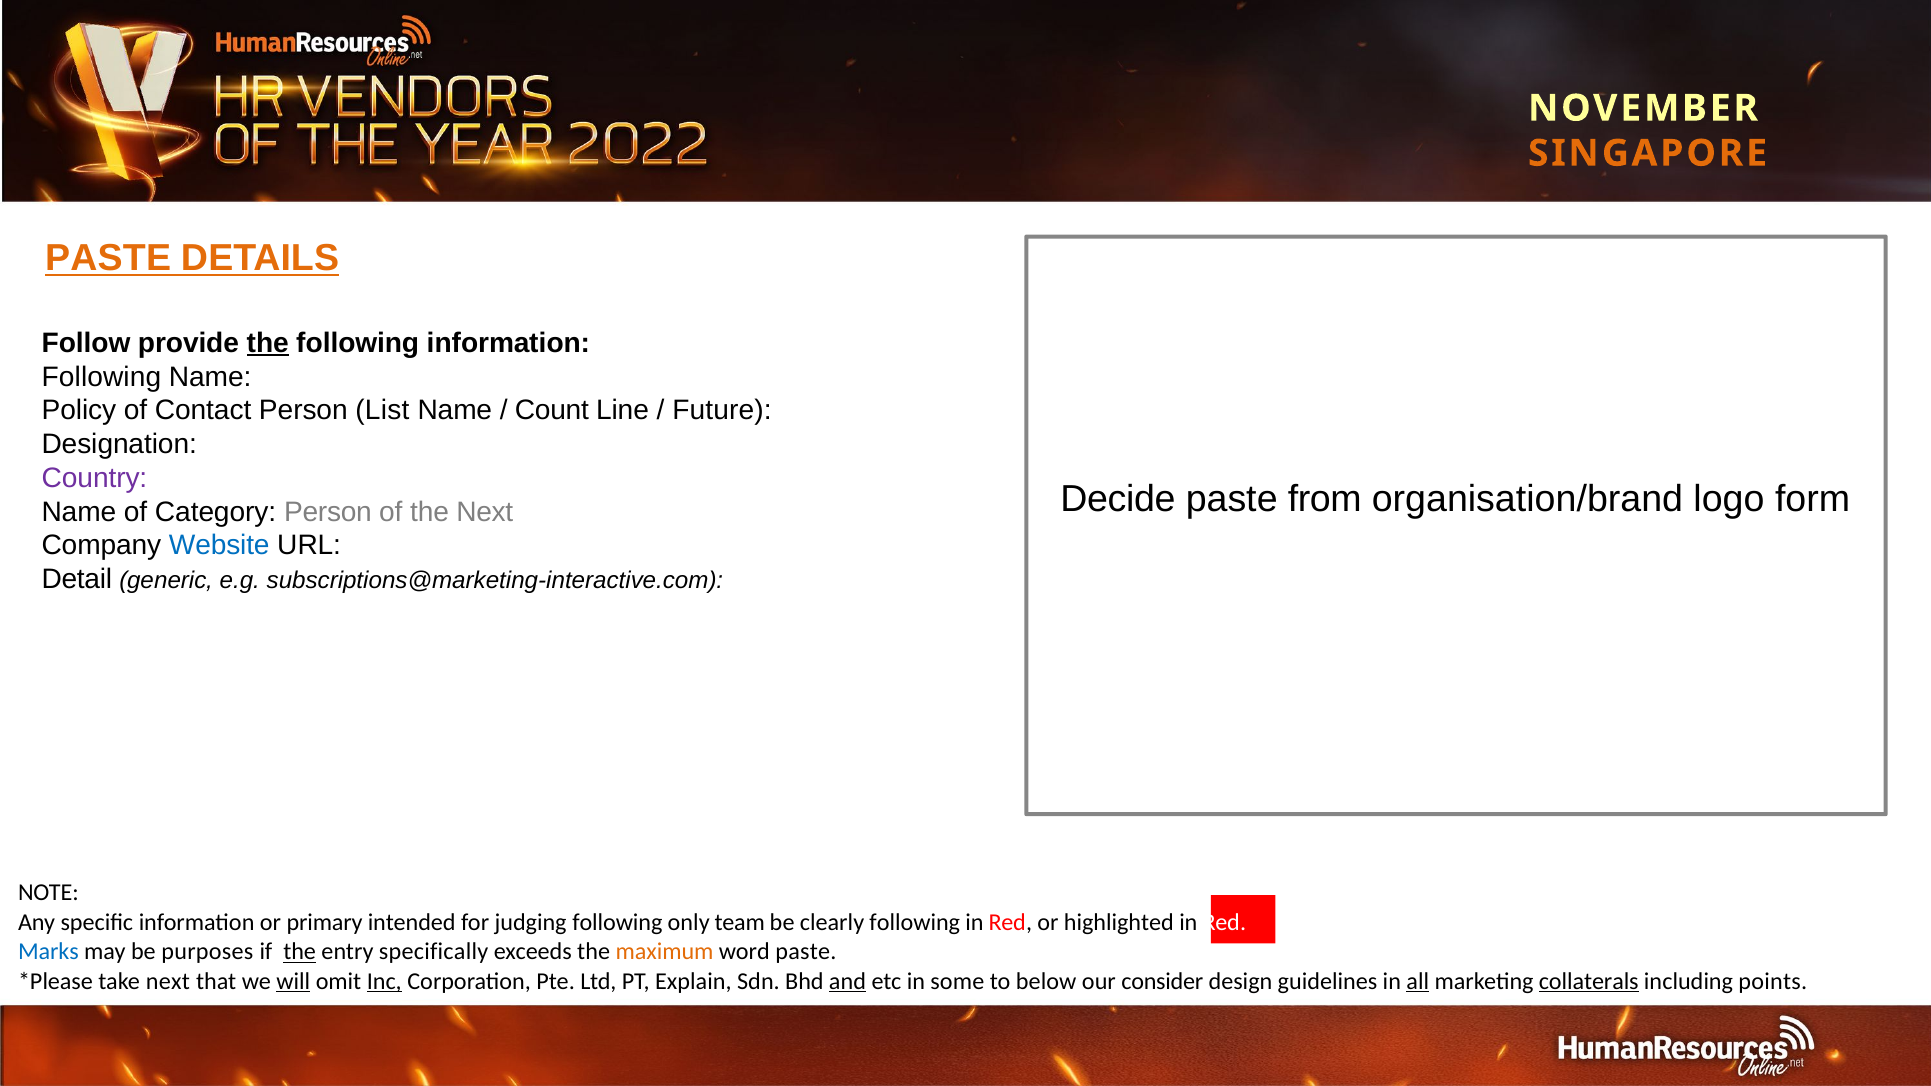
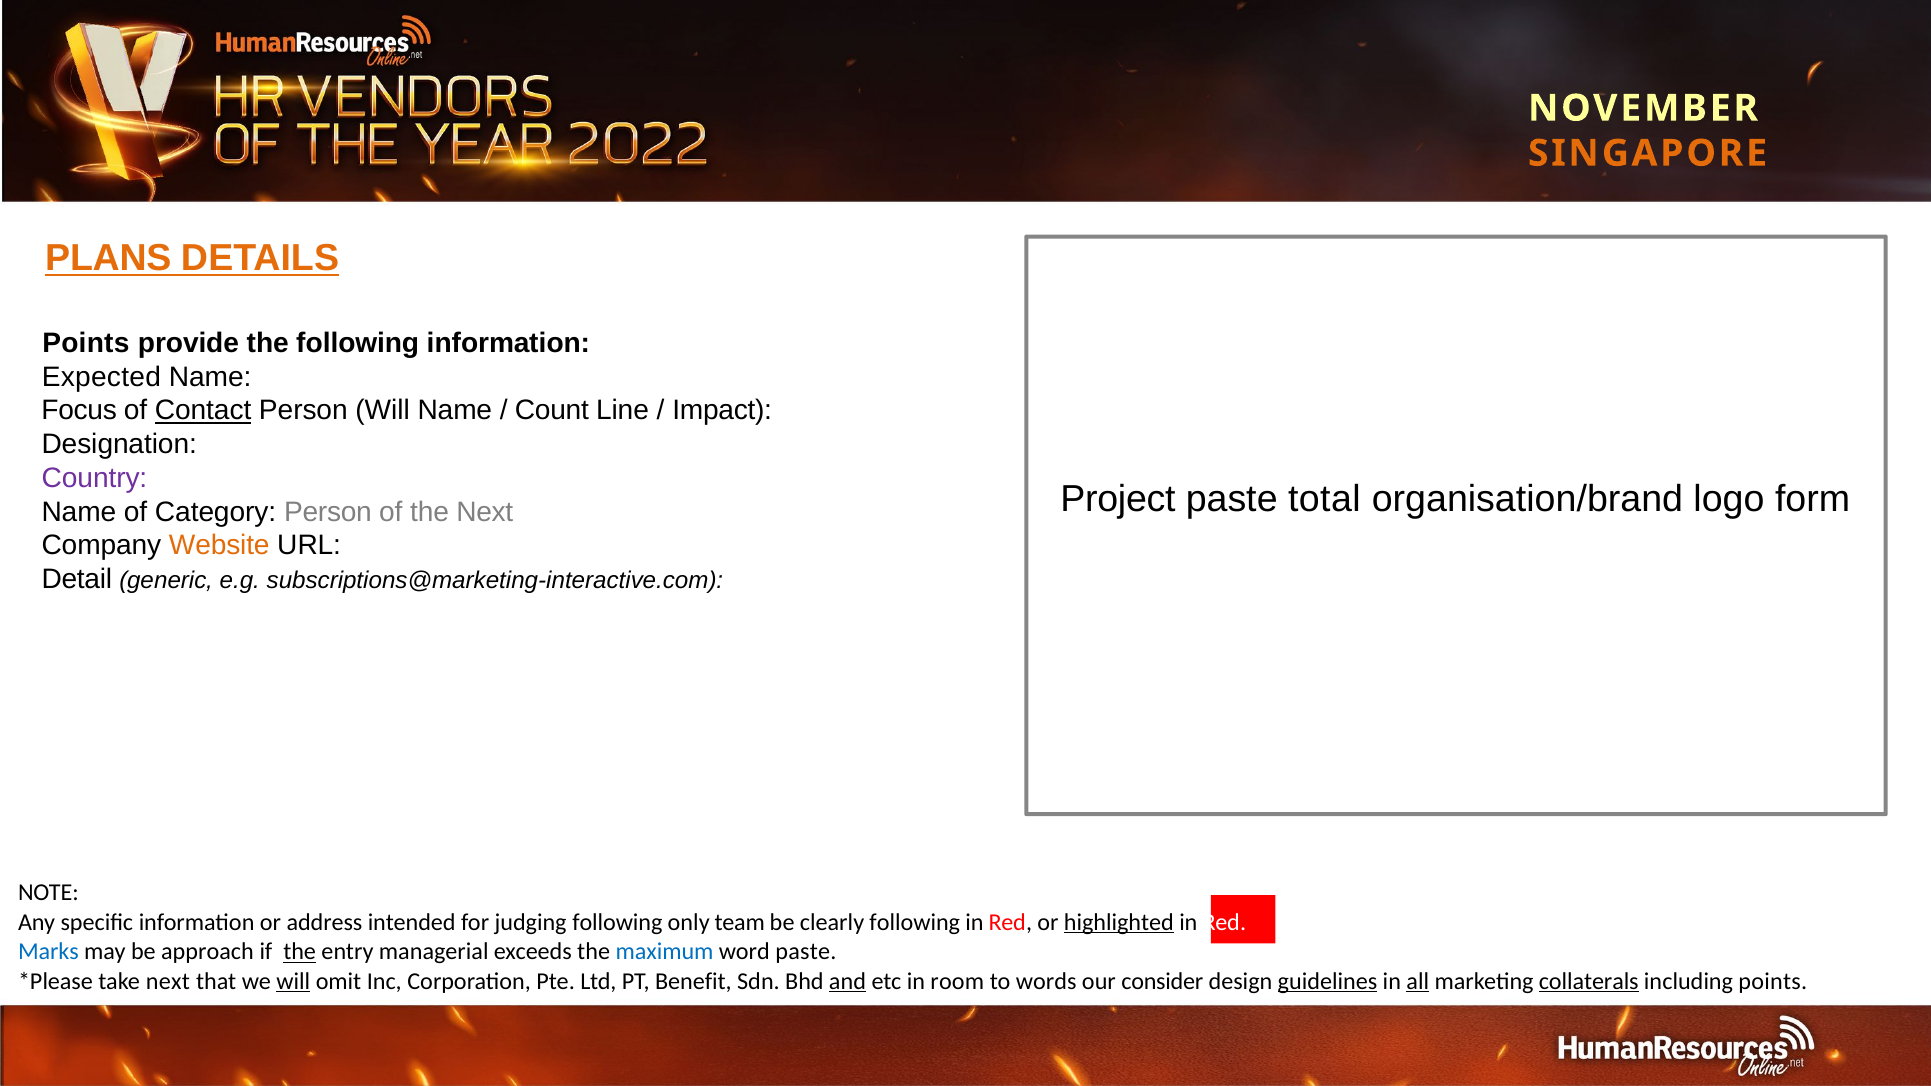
PASTE: PASTE -> PLANS (108, 259)
Follow: Follow -> Points (86, 343)
the underline: present -> none (268, 343)
Following: Following -> Expected (101, 377)
Policy: Policy -> Focus (79, 411)
Contact underline: none -> present (203, 411)
Person List: List -> Will (383, 411)
Future: Future -> Impact (722, 411)
Decide: Decide -> Project (1118, 499)
from: from -> total (1324, 499)
Website colour: blue -> orange (219, 546)
primary: primary -> address (325, 923)
highlighted underline: none -> present (1119, 923)
purposes: purposes -> approach (207, 952)
specifically: specifically -> managerial (434, 952)
maximum colour: orange -> blue (665, 952)
Inc underline: present -> none (384, 982)
Explain: Explain -> Benefit (693, 982)
some: some -> room (957, 982)
below: below -> words (1046, 982)
guidelines underline: none -> present (1328, 982)
